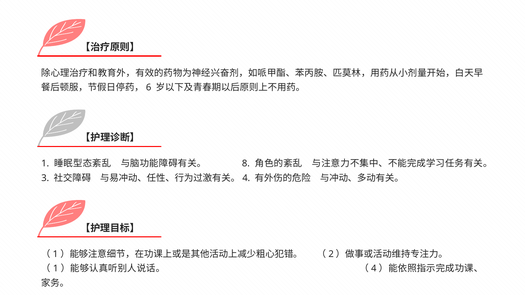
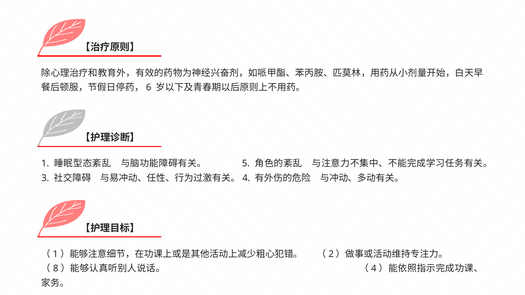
8: 8 -> 5 (246, 164)
1: 1 -> 8 (56, 269)
